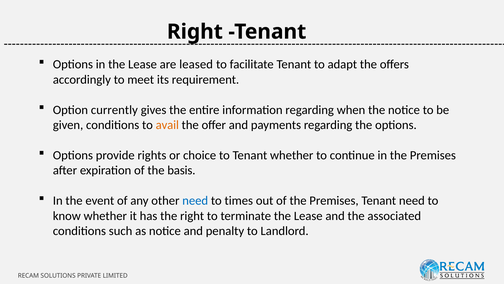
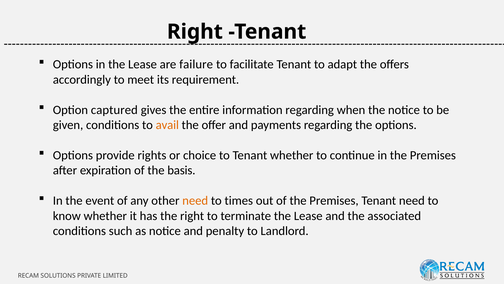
leased: leased -> failure (196, 64)
currently: currently -> captured (114, 110)
need colour: blue -> orange (195, 200)
